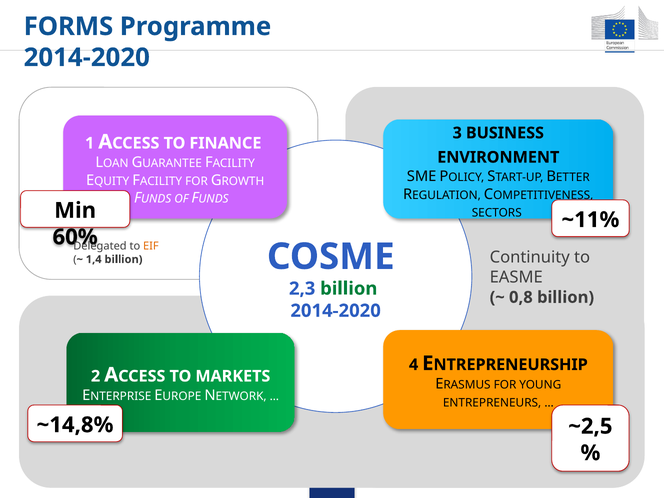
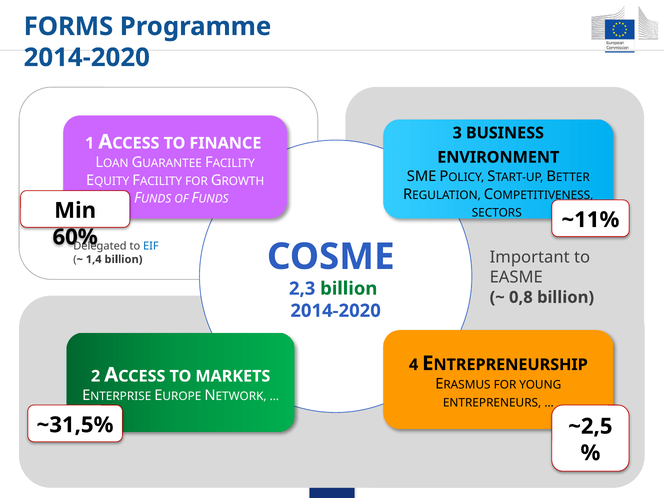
EIF colour: orange -> blue (151, 246)
Continuity: Continuity -> Important (530, 258)
~14,8%: ~14,8% -> ~31,5% (75, 425)
